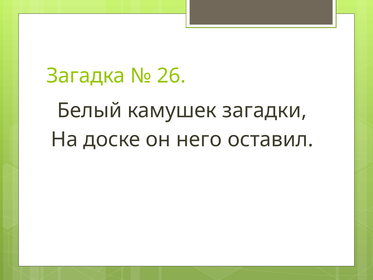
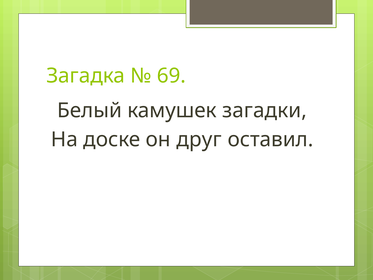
26: 26 -> 69 (171, 76)
него: него -> друг (199, 140)
